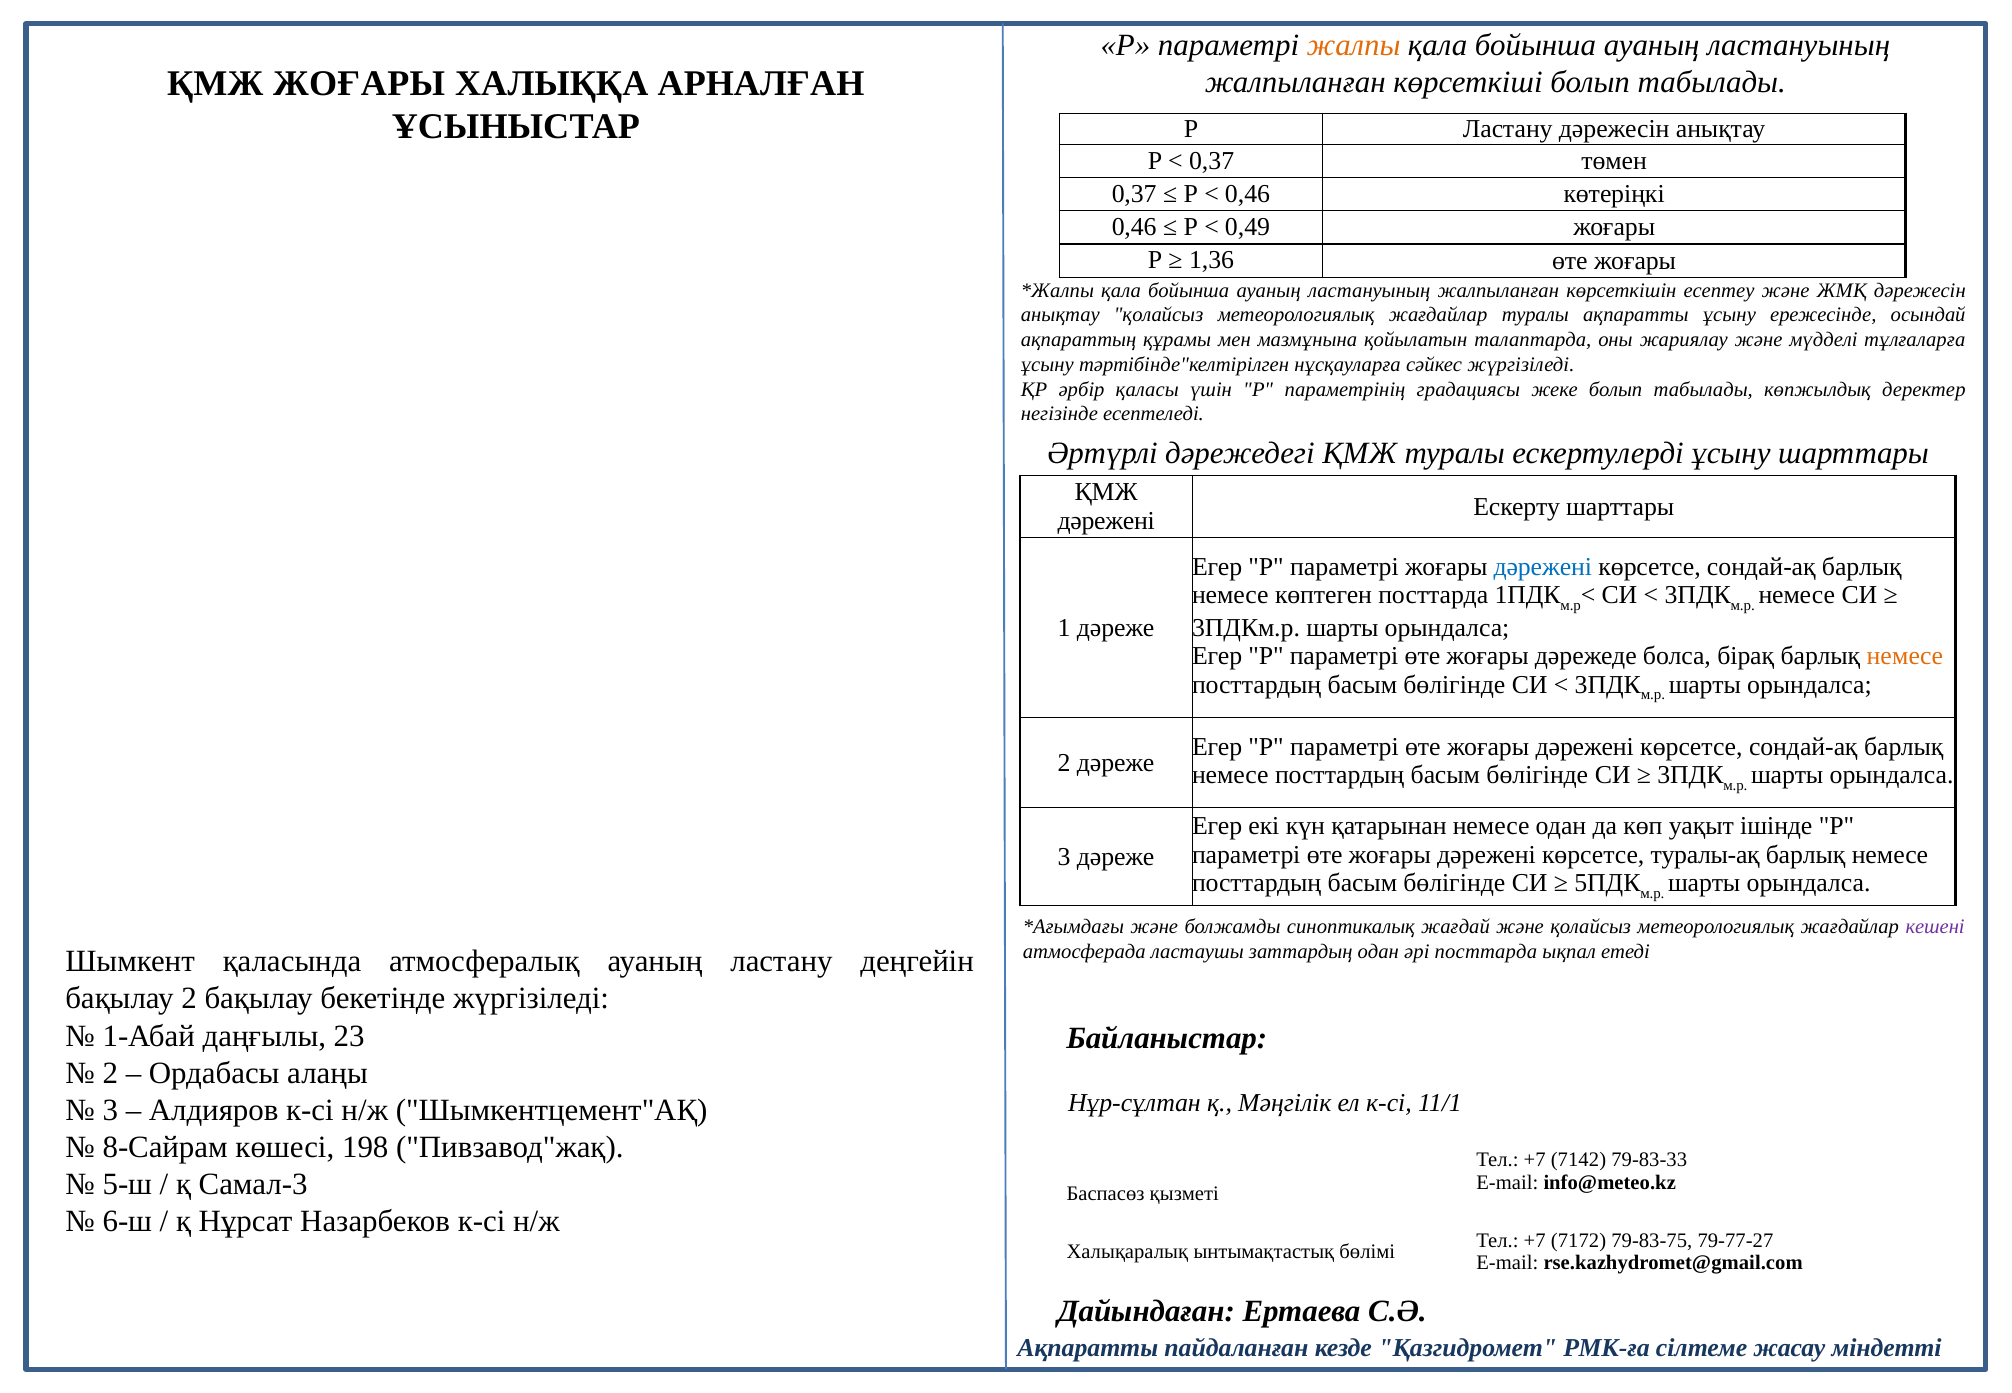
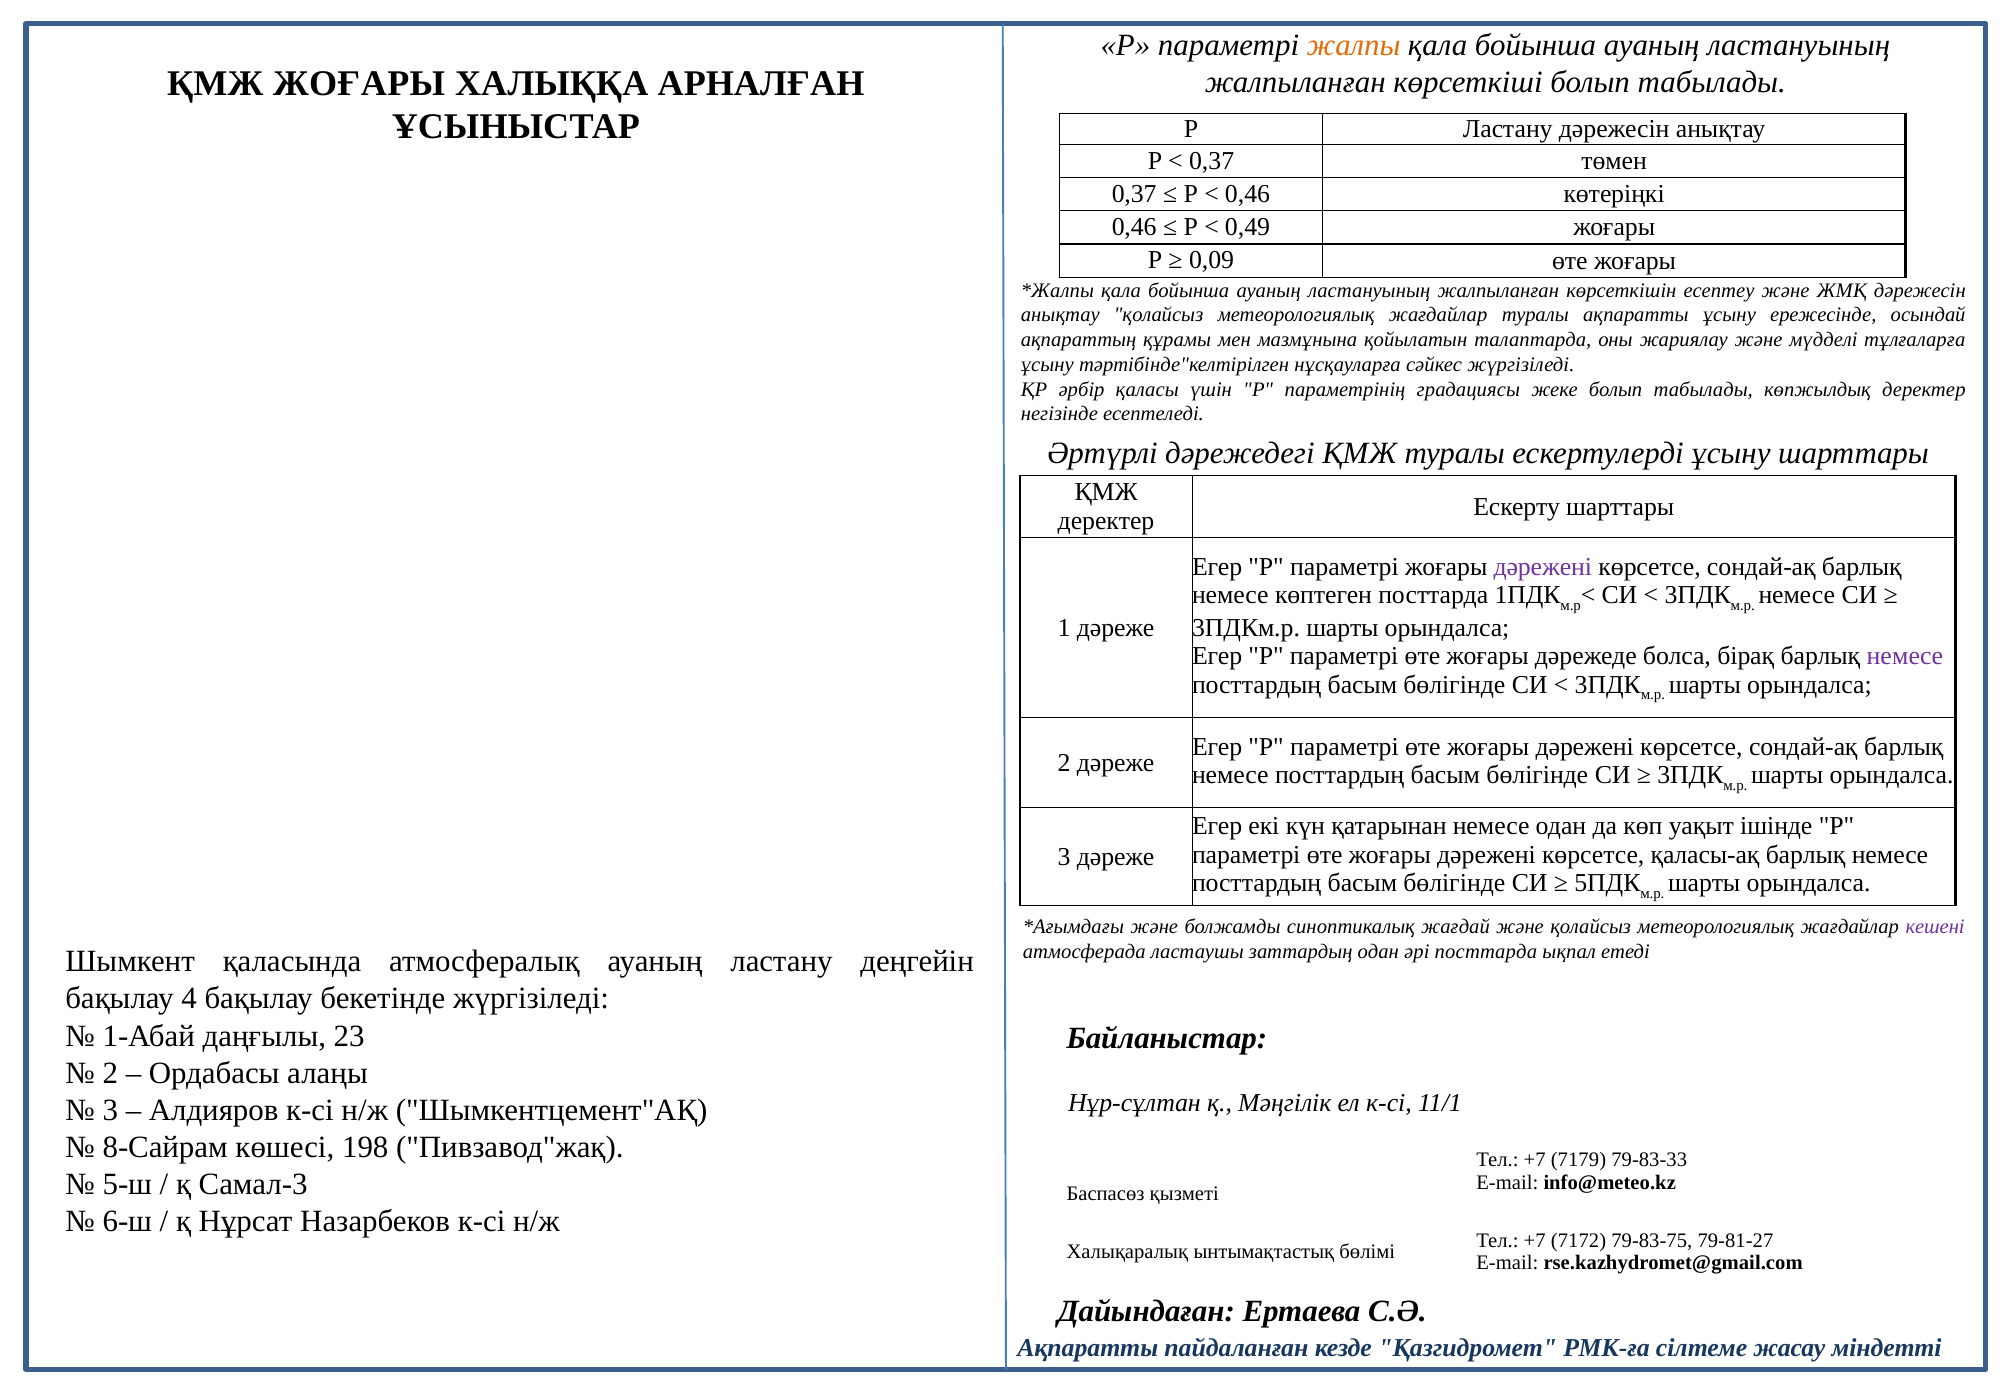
1,36: 1,36 -> 0,09 (1212, 260)
дәрежені: дәрежені -> деректер (1106, 521)
дәрежені colour: blue -> purple (1543, 567)
немесе colour: orange -> purple (1905, 656)
туралы-ақ: туралы-ақ -> қаласы-ақ (1705, 855)
бақылау 2: 2 -> 4 (189, 999)
7142: 7142 -> 7179 (1578, 1160)
79-77-27: 79-77-27 -> 79-81-27 (1735, 1240)
